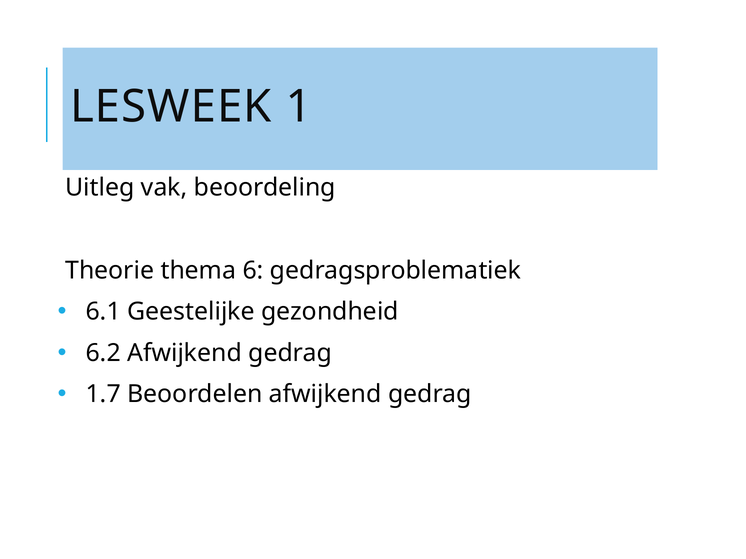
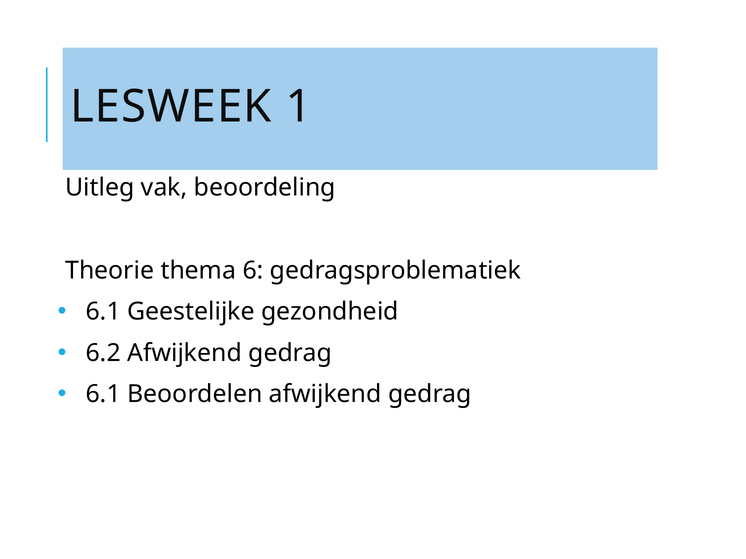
1.7: 1.7 -> 6.1 (103, 395)
